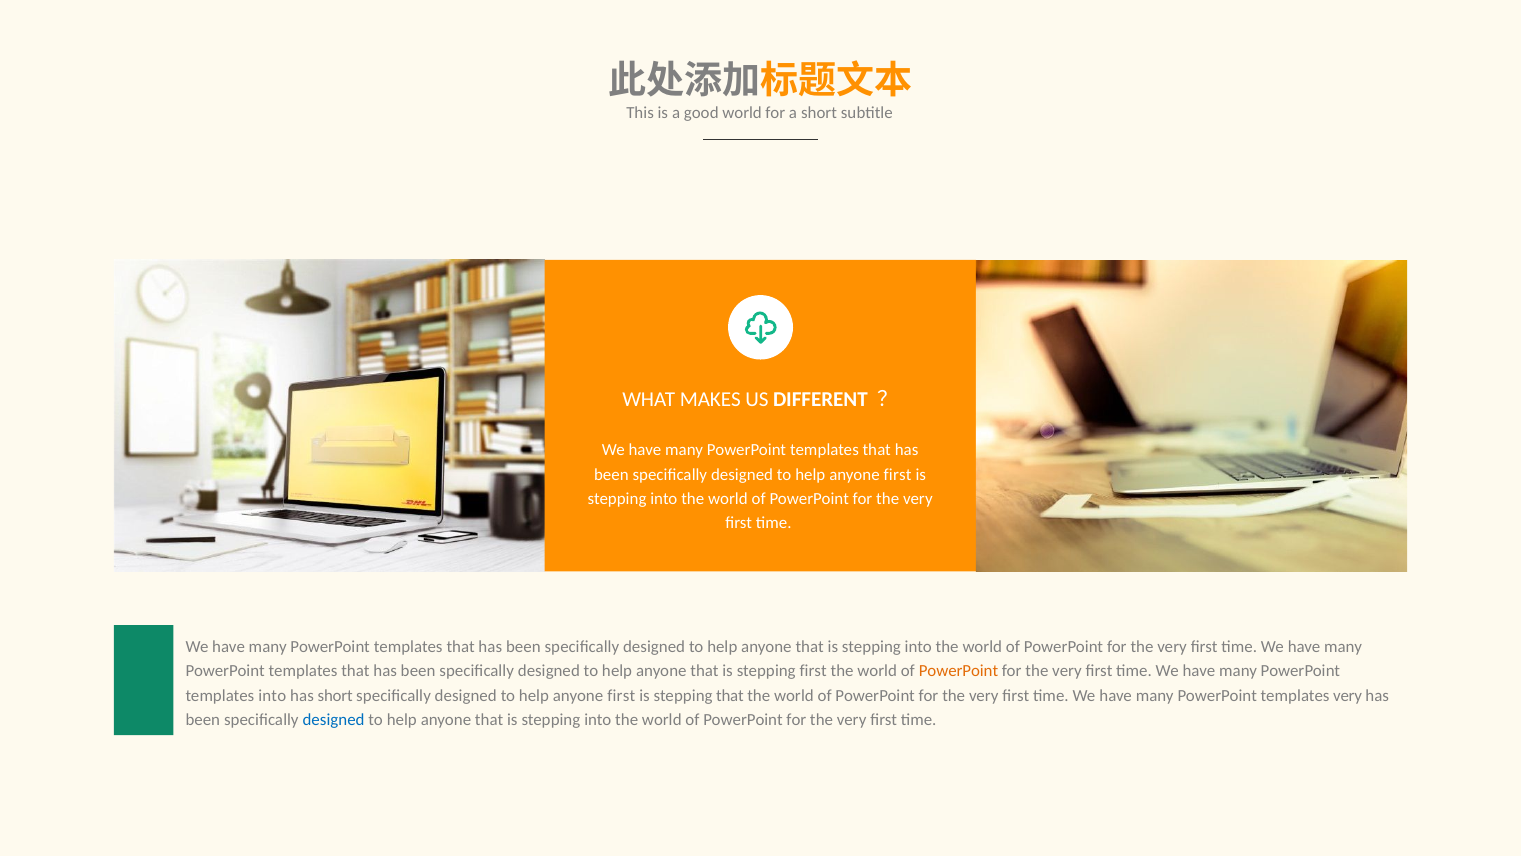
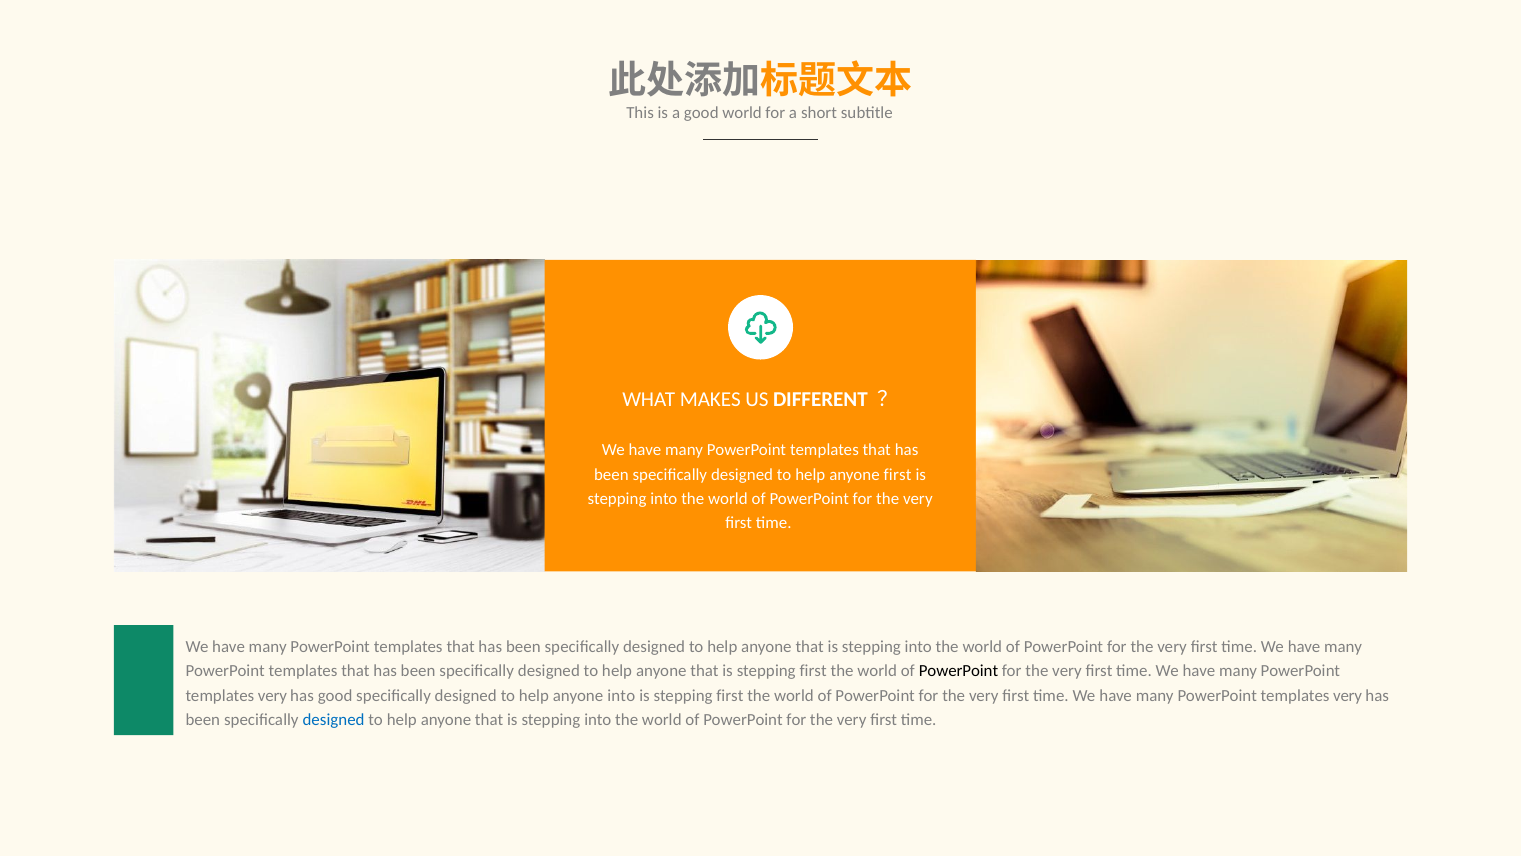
PowerPoint colour: orange -> black (958, 671)
into: into -> very (272, 695)
has short: short -> good (335, 695)
first: first -> into (621, 695)
that: that -> first (730, 695)
